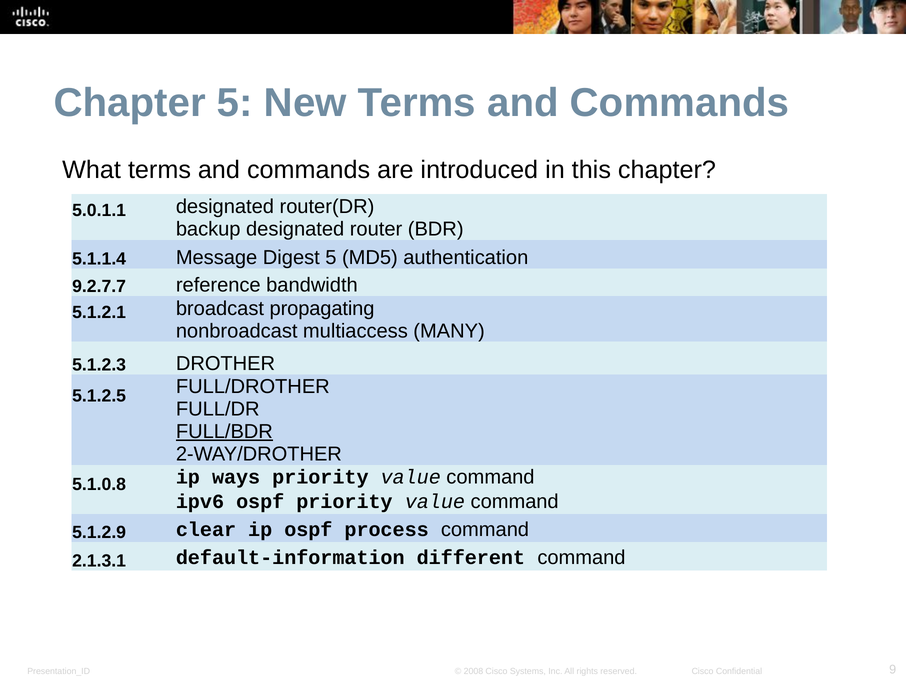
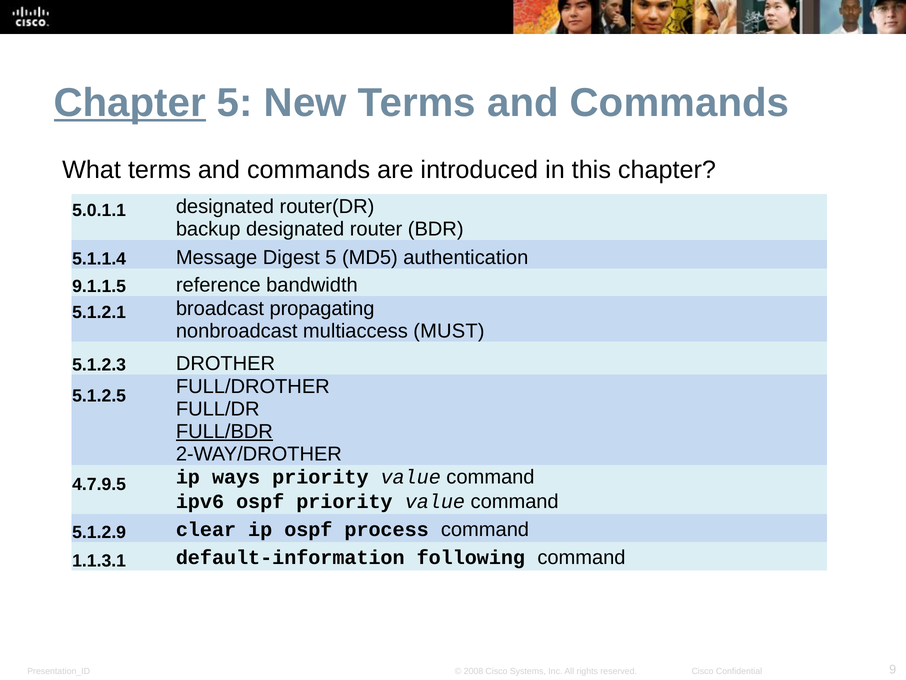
Chapter underline: none -> present (130, 103)
9.2.7.7: 9.2.7.7 -> 9.1.1.5 (99, 286)
MANY: MANY -> MUST (449, 331)
5.1.0.8: 5.1.0.8 -> 4.7.9.5 (99, 484)
2.1.3.1: 2.1.3.1 -> 1.1.3.1 (99, 560)
different: different -> following (471, 557)
